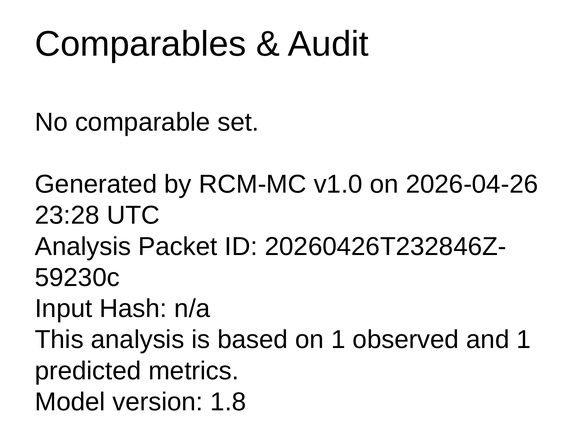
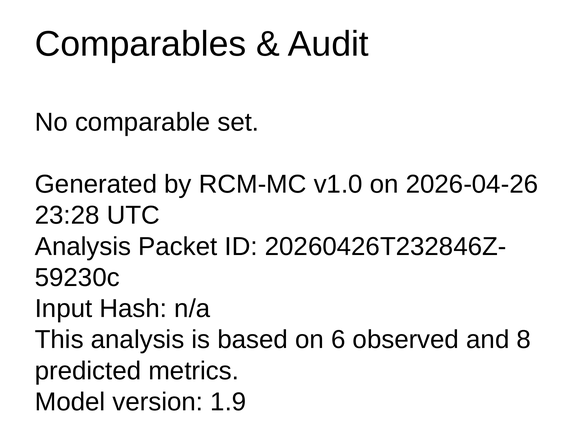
on 1: 1 -> 6 (338, 339)
and 1: 1 -> 8 (524, 339)
1.8: 1.8 -> 1.9 (228, 401)
